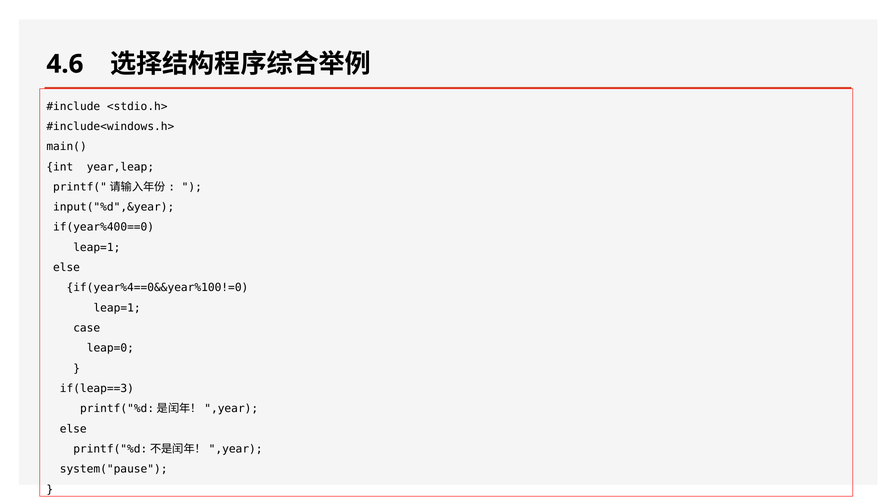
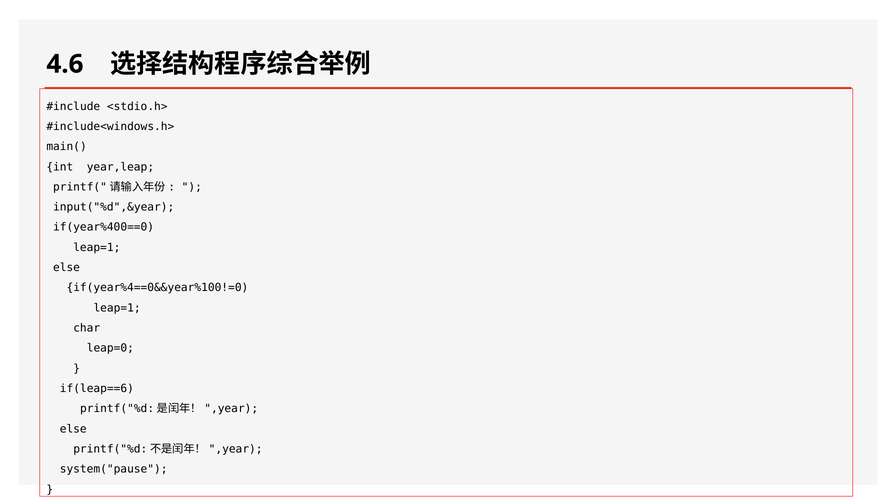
case: case -> char (87, 328)
if(leap==3: if(leap==3 -> if(leap==6 (97, 389)
